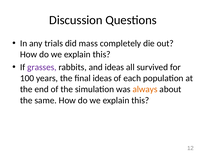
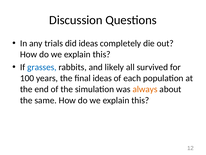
did mass: mass -> ideas (88, 43)
grasses colour: purple -> blue (42, 67)
and ideas: ideas -> likely (114, 67)
